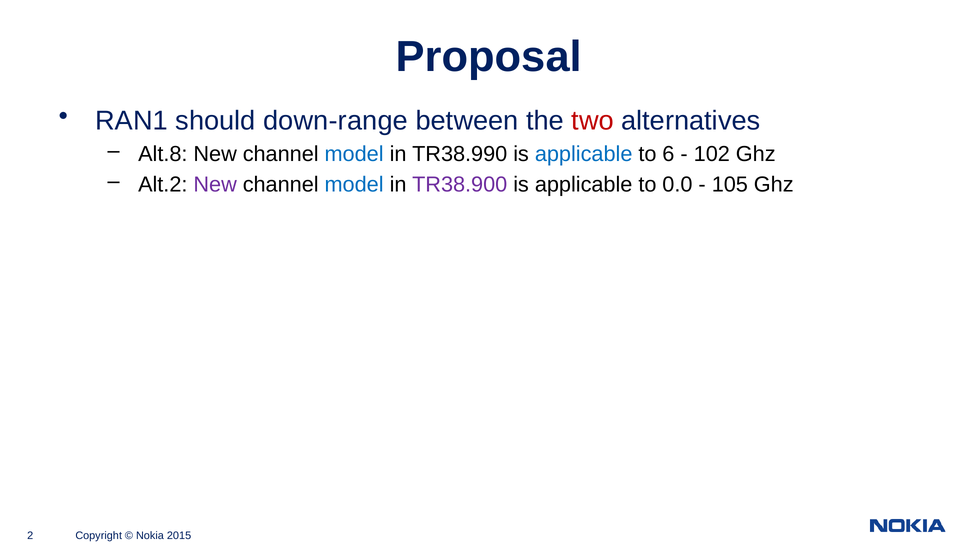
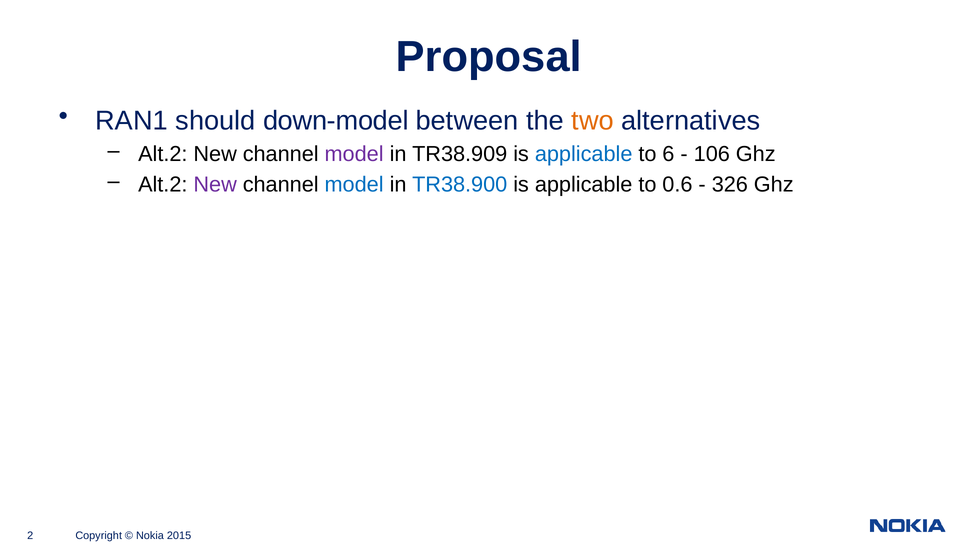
down-range: down-range -> down-model (336, 121)
two colour: red -> orange (593, 121)
Alt.8: Alt.8 -> Alt.2 (163, 154)
model colour: blue -> purple (354, 154)
TR38.990: TR38.990 -> TR38.909 (460, 154)
102: 102 -> 106 (712, 154)
TR38.900 colour: purple -> blue (460, 185)
0.0: 0.0 -> 0.6 (677, 185)
105: 105 -> 326 (730, 185)
